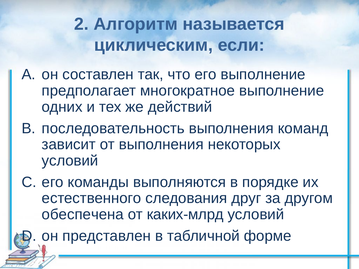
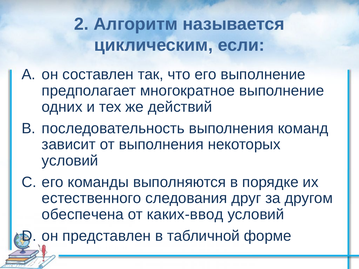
каких-млрд: каких-млрд -> каких-ввод (185, 215)
